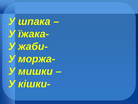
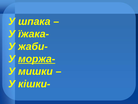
моржа- underline: none -> present (37, 59)
